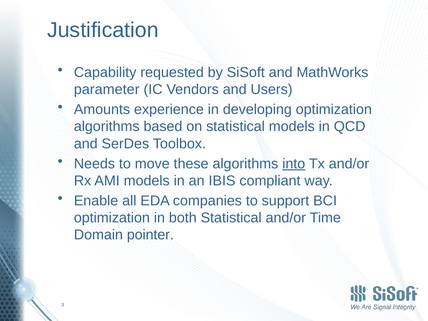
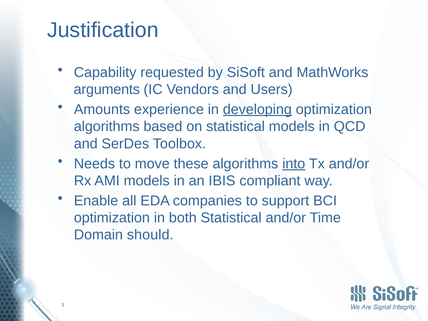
parameter: parameter -> arguments (107, 89)
developing underline: none -> present (257, 109)
pointer: pointer -> should (150, 235)
